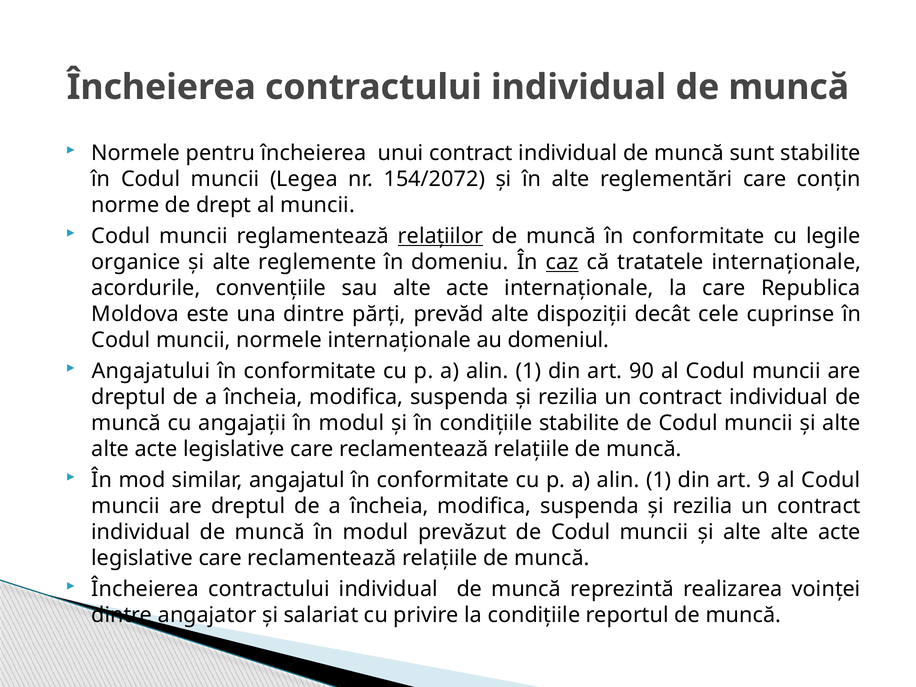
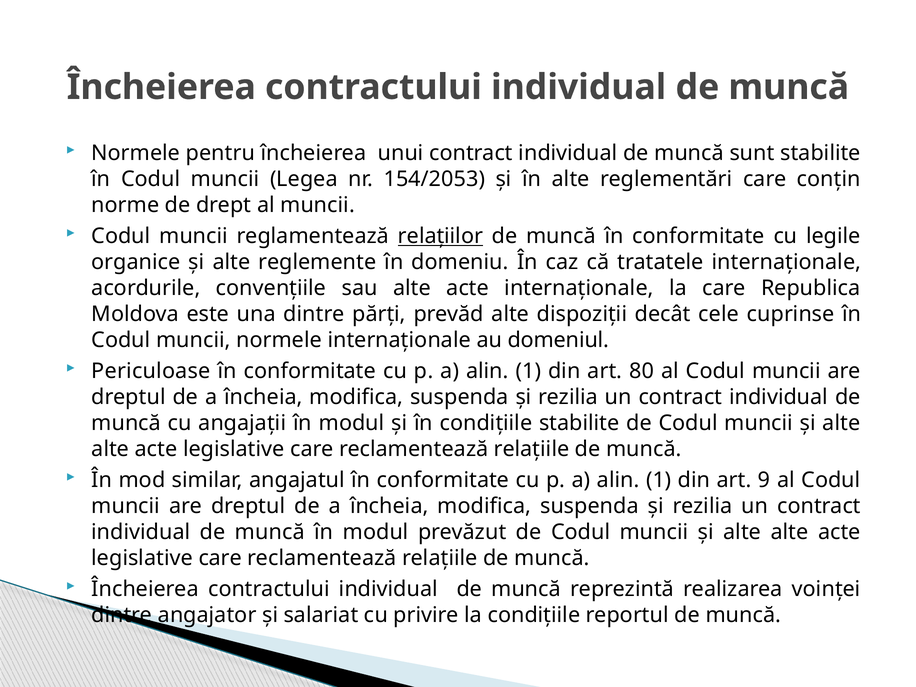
154/2072: 154/2072 -> 154/2053 (434, 179)
caz underline: present -> none (562, 262)
Angajatului: Angajatului -> Periculoase (151, 371)
90: 90 -> 80 (642, 371)
